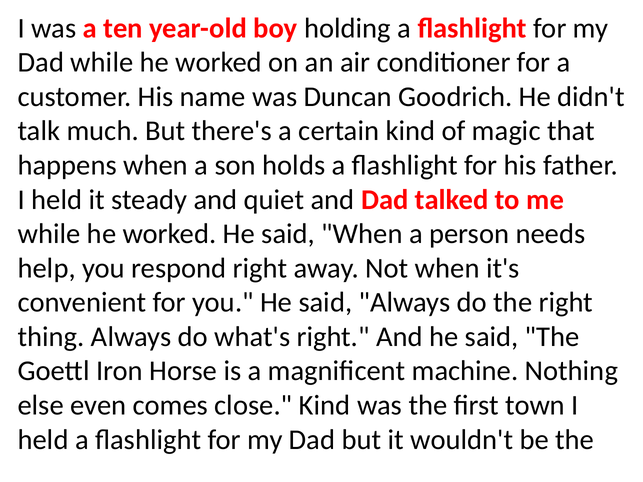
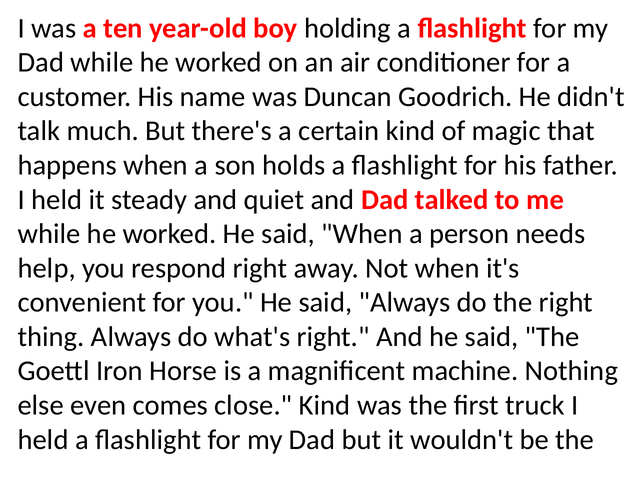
town: town -> truck (535, 406)
